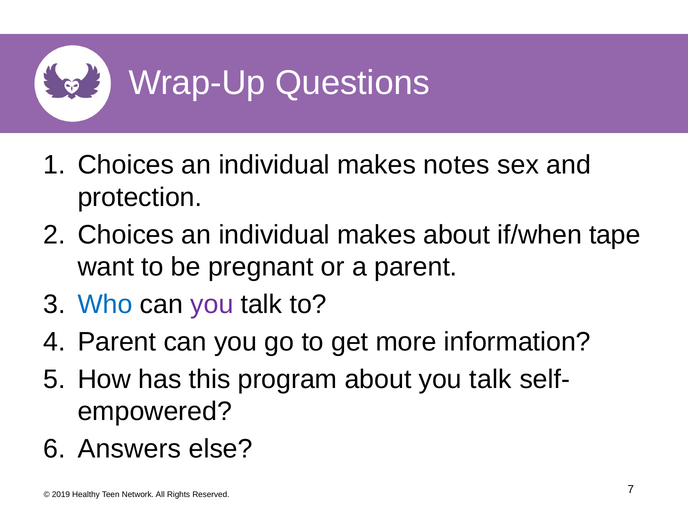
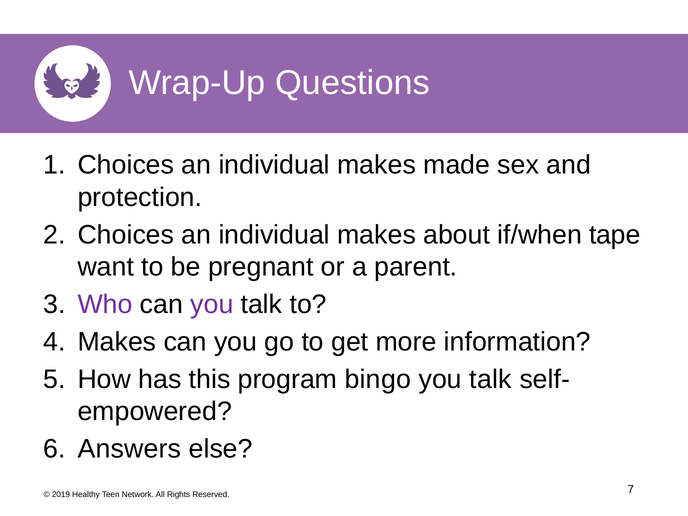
notes: notes -> made (457, 165)
Who colour: blue -> purple (105, 304)
Parent: Parent -> Makes (117, 342)
program about: about -> bingo (378, 379)
